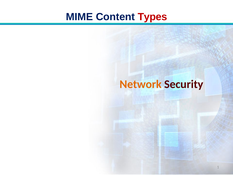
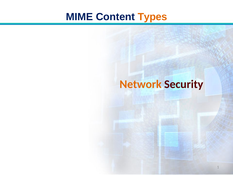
Types colour: red -> orange (152, 17)
